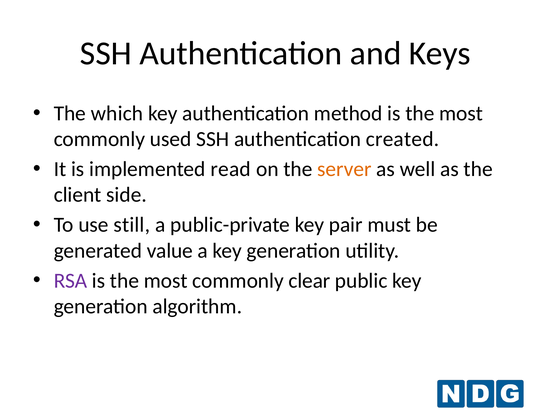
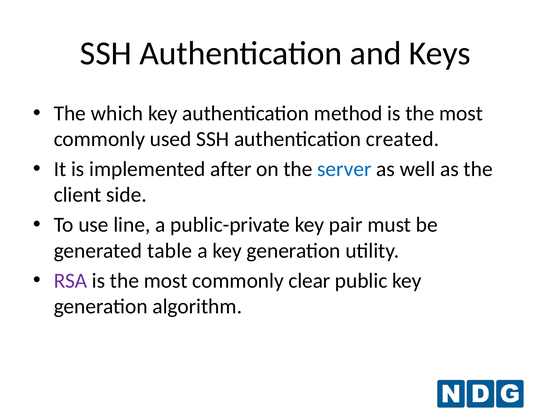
read: read -> after (231, 169)
server colour: orange -> blue (344, 169)
still: still -> line (132, 225)
value: value -> table (170, 251)
